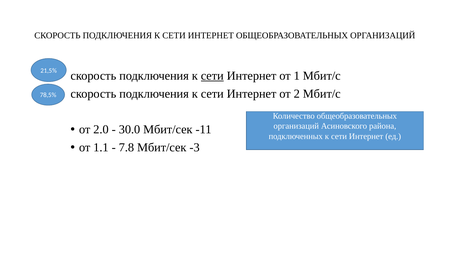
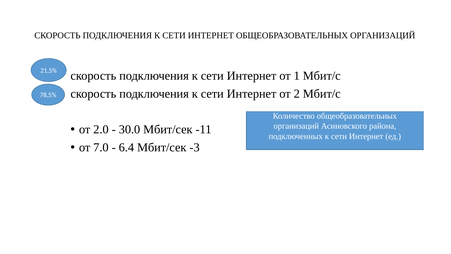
сети underline: present -> none (212, 76)
1.1: 1.1 -> 7.0 (101, 147)
7.8: 7.8 -> 6.4 (126, 147)
